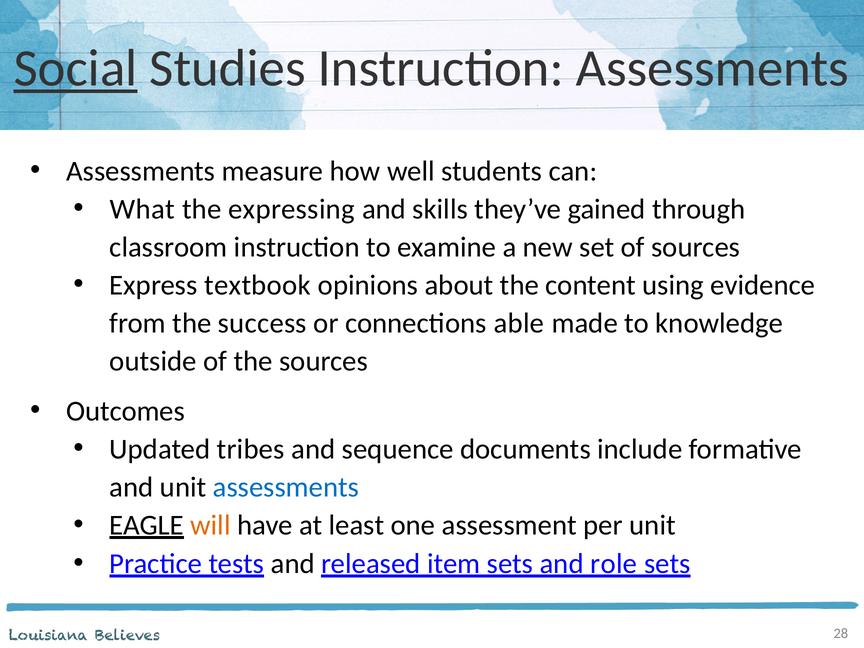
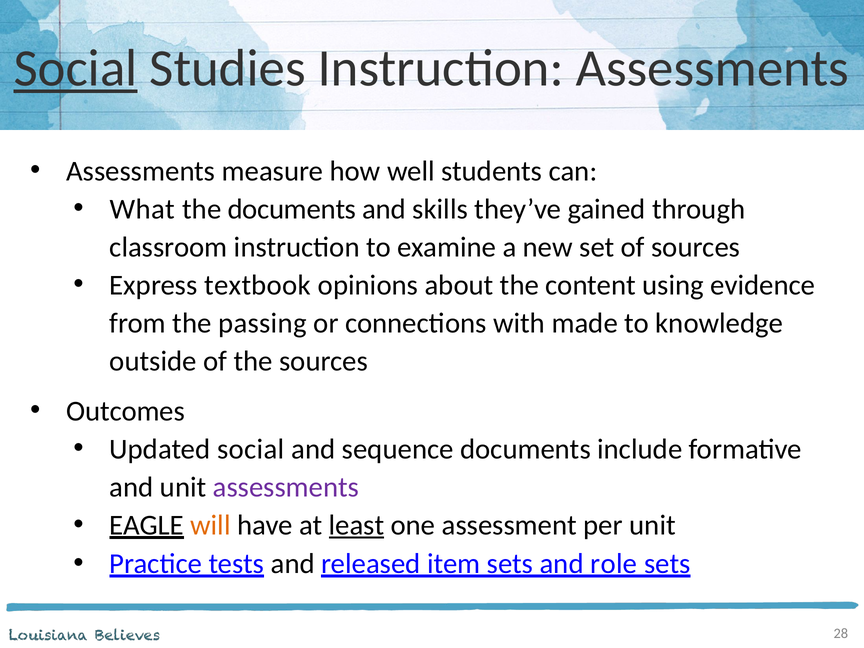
the expressing: expressing -> documents (292, 209)
success: success -> passing (262, 323)
able: able -> with (519, 323)
Updated tribes: tribes -> social (251, 449)
assessments colour: blue -> purple (286, 487)
least underline: none -> present (357, 525)
